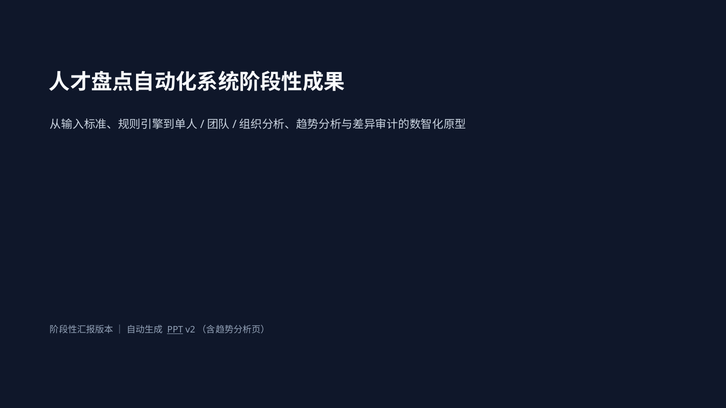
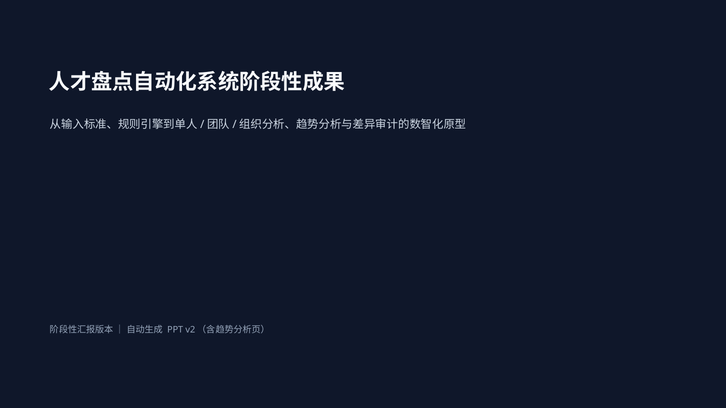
PPT underline: present -> none (175, 330)
